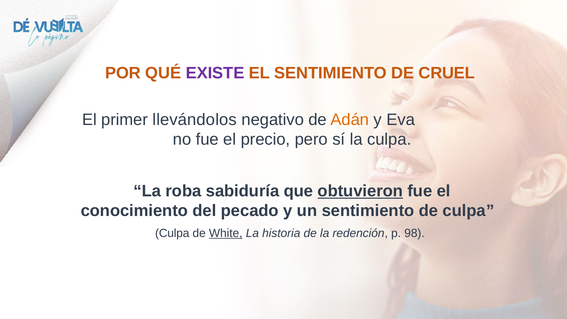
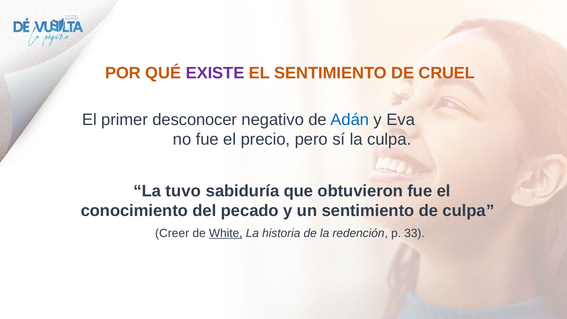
llevándolos: llevándolos -> desconocer (195, 120)
Adán colour: orange -> blue (350, 120)
roba: roba -> tuvo (183, 191)
obtuvieron underline: present -> none (360, 191)
Culpa: Culpa -> Creer (172, 233)
98: 98 -> 33 (414, 233)
